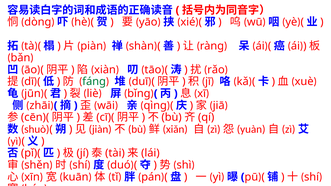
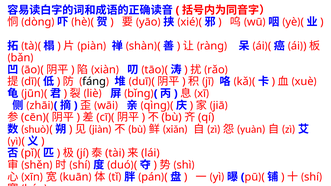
fánɡ colour: green -> black (94, 82)
